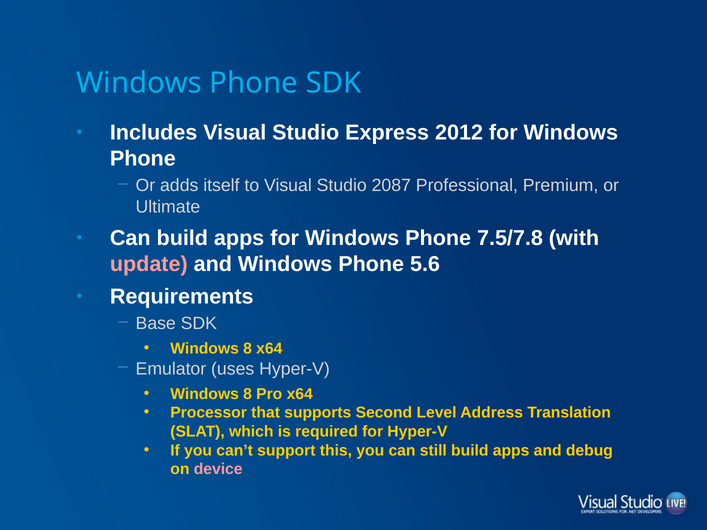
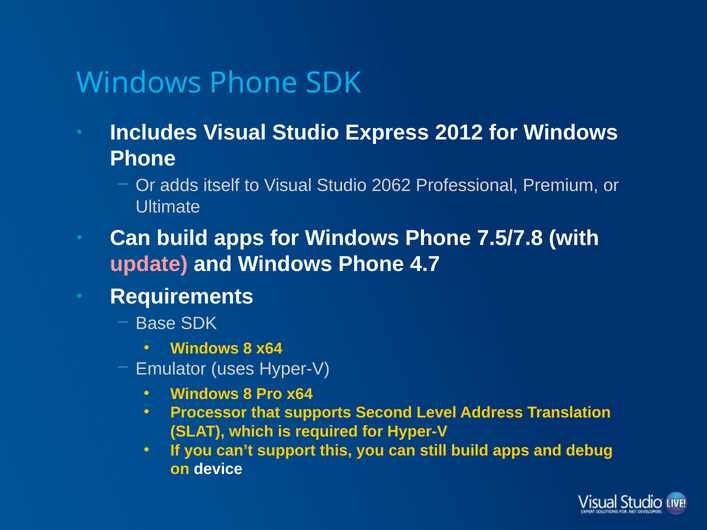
2087: 2087 -> 2062 (391, 186)
5.6: 5.6 -> 4.7 (425, 264)
device colour: pink -> white (218, 469)
